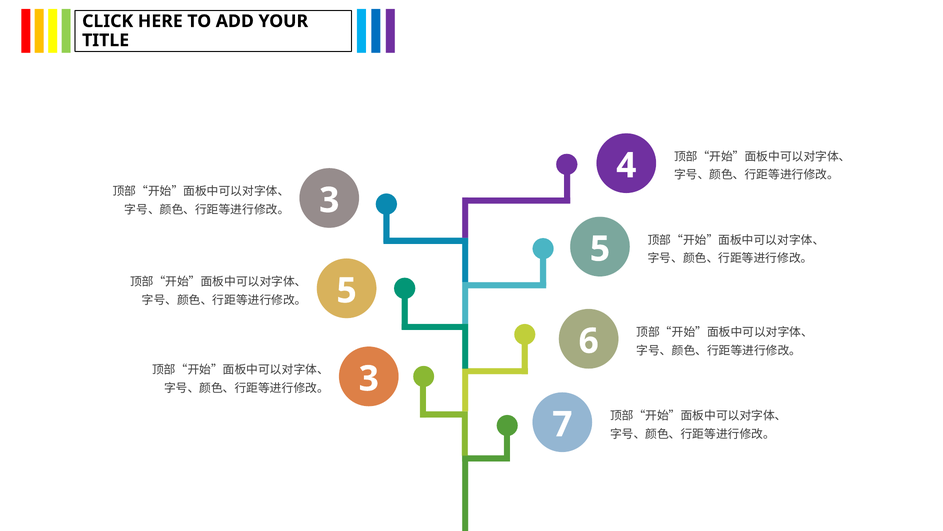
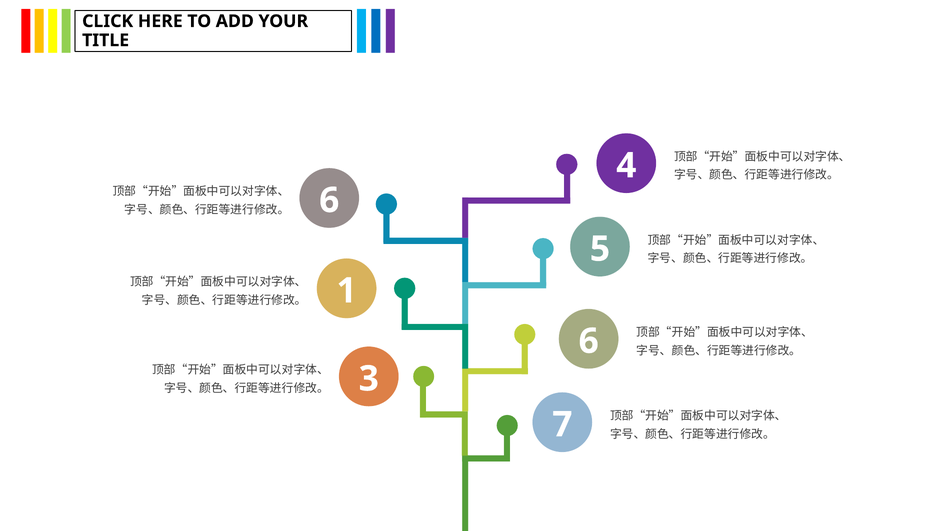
3: 3 -> 6 (329, 200)
5: 5 -> 1 (347, 290)
